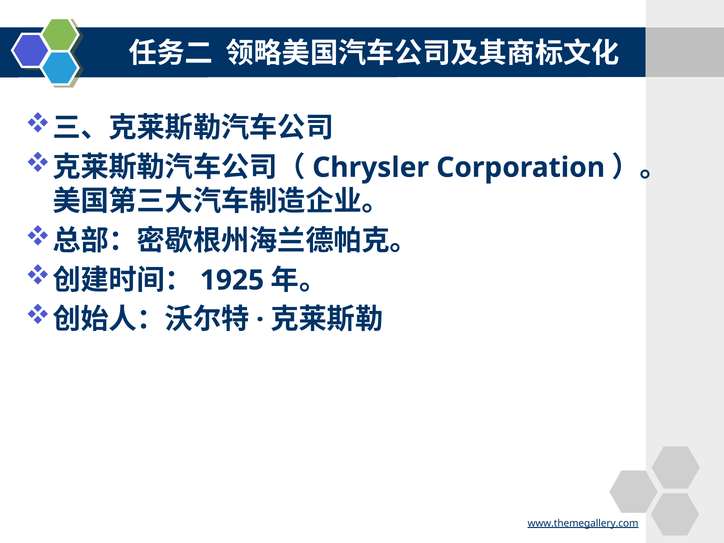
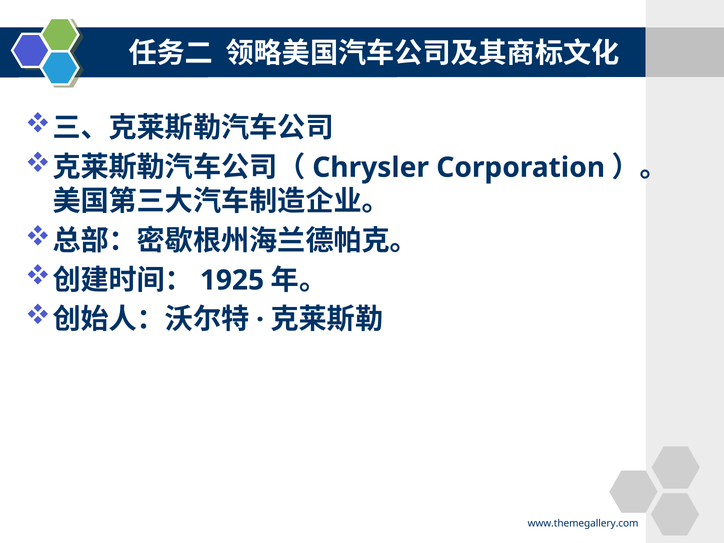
www.themegallery.com underline: present -> none (583, 523)
